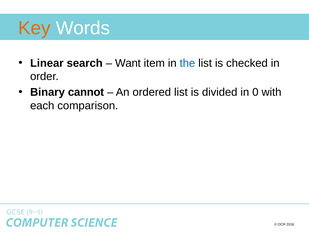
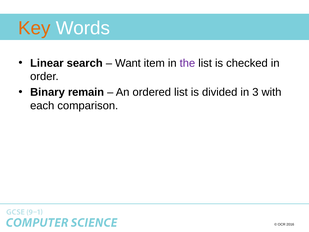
the colour: blue -> purple (187, 63)
cannot: cannot -> remain (86, 92)
0: 0 -> 3 (255, 92)
